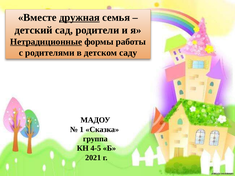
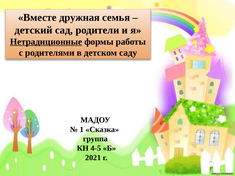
дружная underline: present -> none (79, 18)
